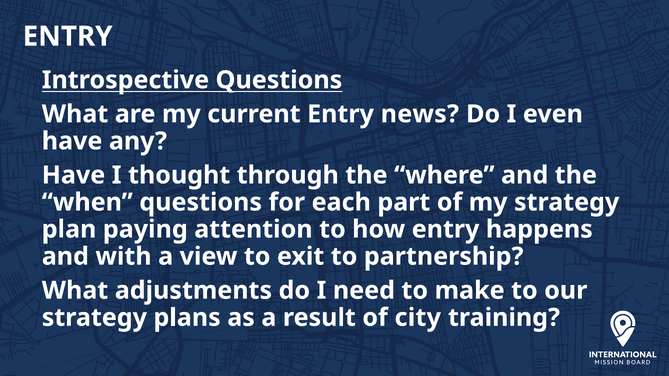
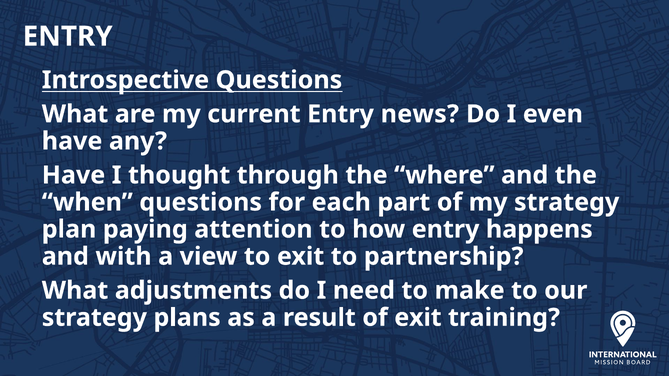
of city: city -> exit (418, 318)
